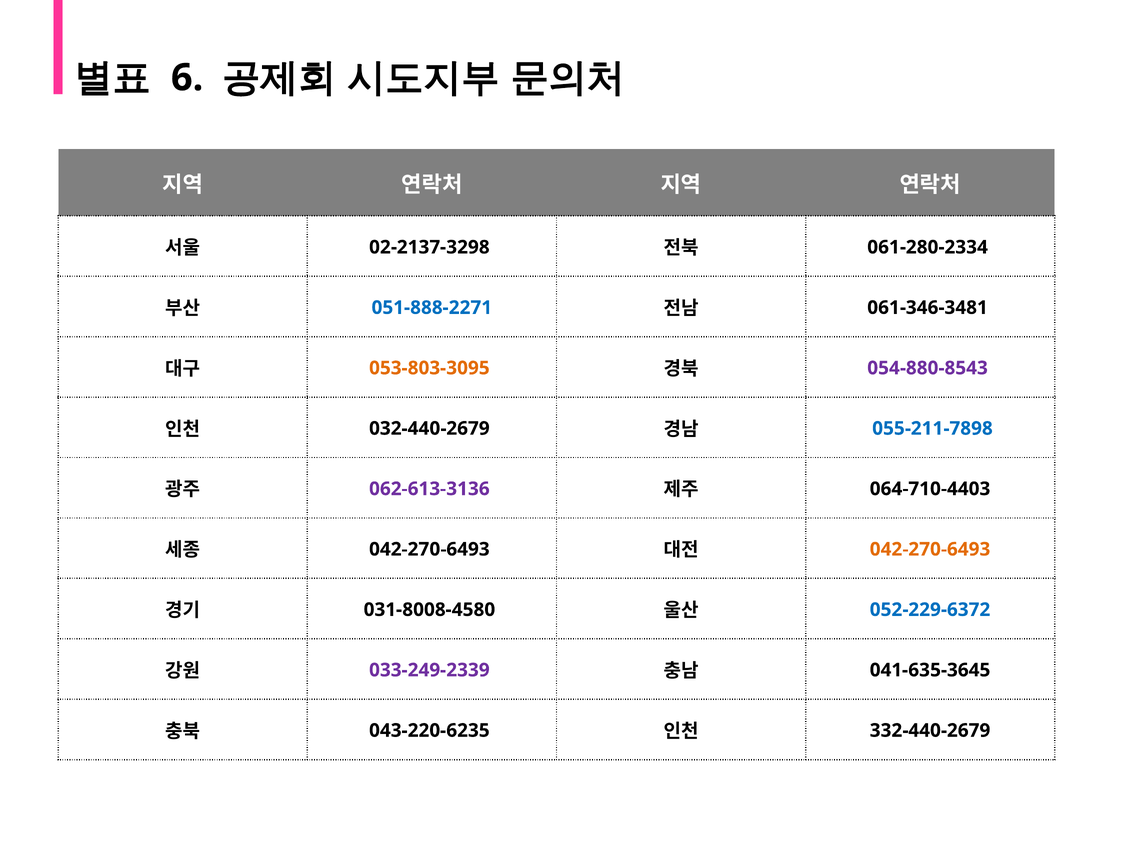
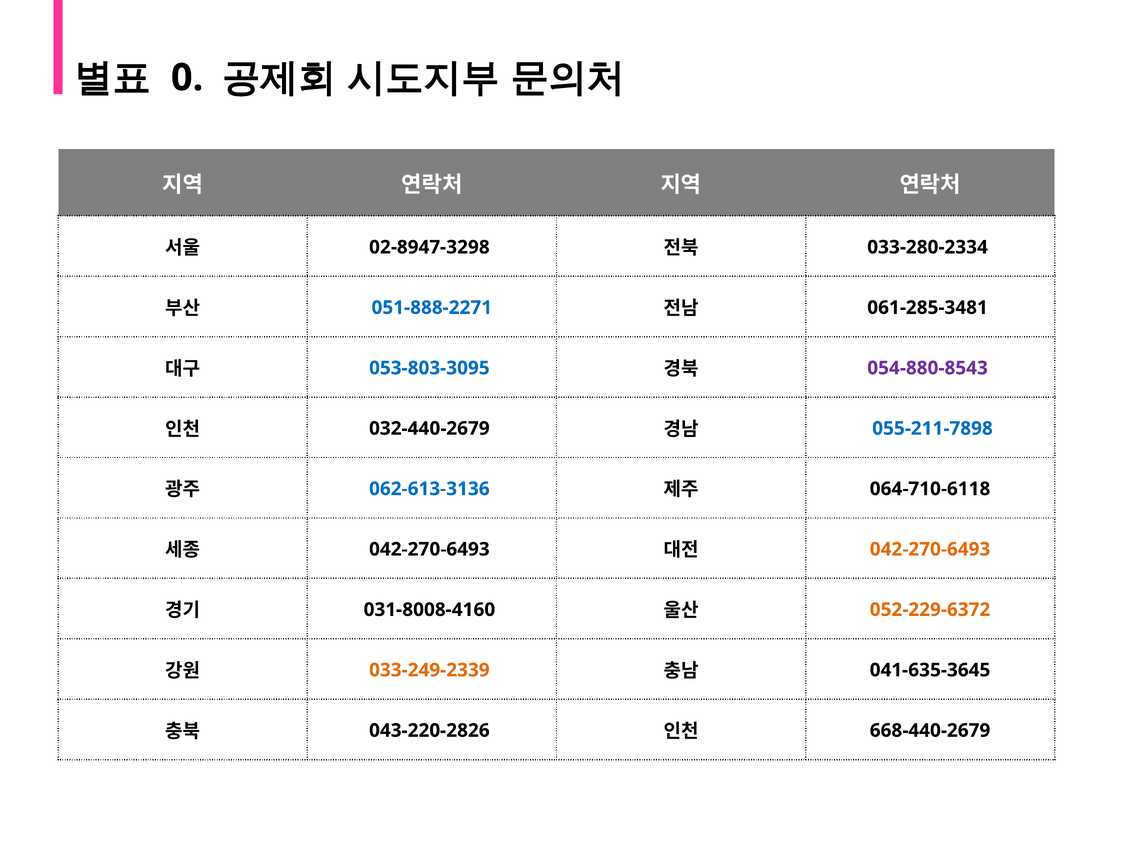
6: 6 -> 0 (187, 78)
02-2137-3298: 02-2137-3298 -> 02-8947-3298 (429, 247)
061-280-2334: 061-280-2334 -> 033-280-2334 (928, 247)
061-346-3481: 061-346-3481 -> 061-285-3481 (928, 308)
053-803-3095 colour: orange -> blue (429, 368)
062-613-3136 colour: purple -> blue (429, 489)
064-710-4403: 064-710-4403 -> 064-710-6118 (930, 489)
031-8008-4580: 031-8008-4580 -> 031-8008-4160 (429, 610)
052-229-6372 colour: blue -> orange (930, 610)
033-249-2339 colour: purple -> orange (429, 670)
043-220-6235: 043-220-6235 -> 043-220-2826 (429, 731)
332-440-2679: 332-440-2679 -> 668-440-2679 (930, 731)
